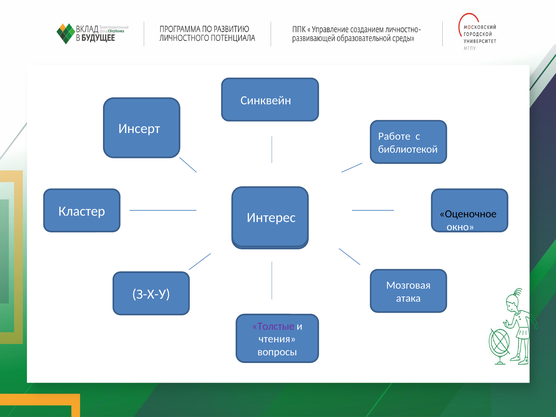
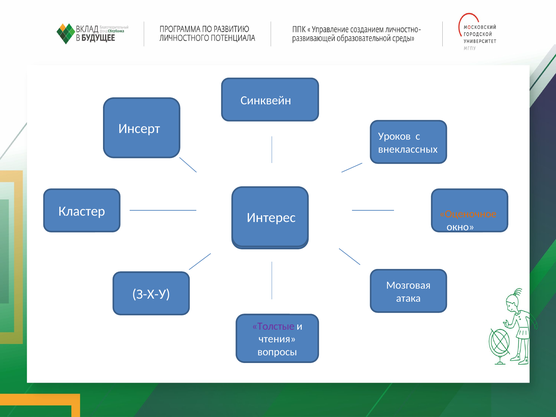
Работе: Работе -> Уроков (394, 136)
библиотекой: библиотекой -> внеклассных (408, 149)
Оценочное colour: black -> orange (468, 214)
